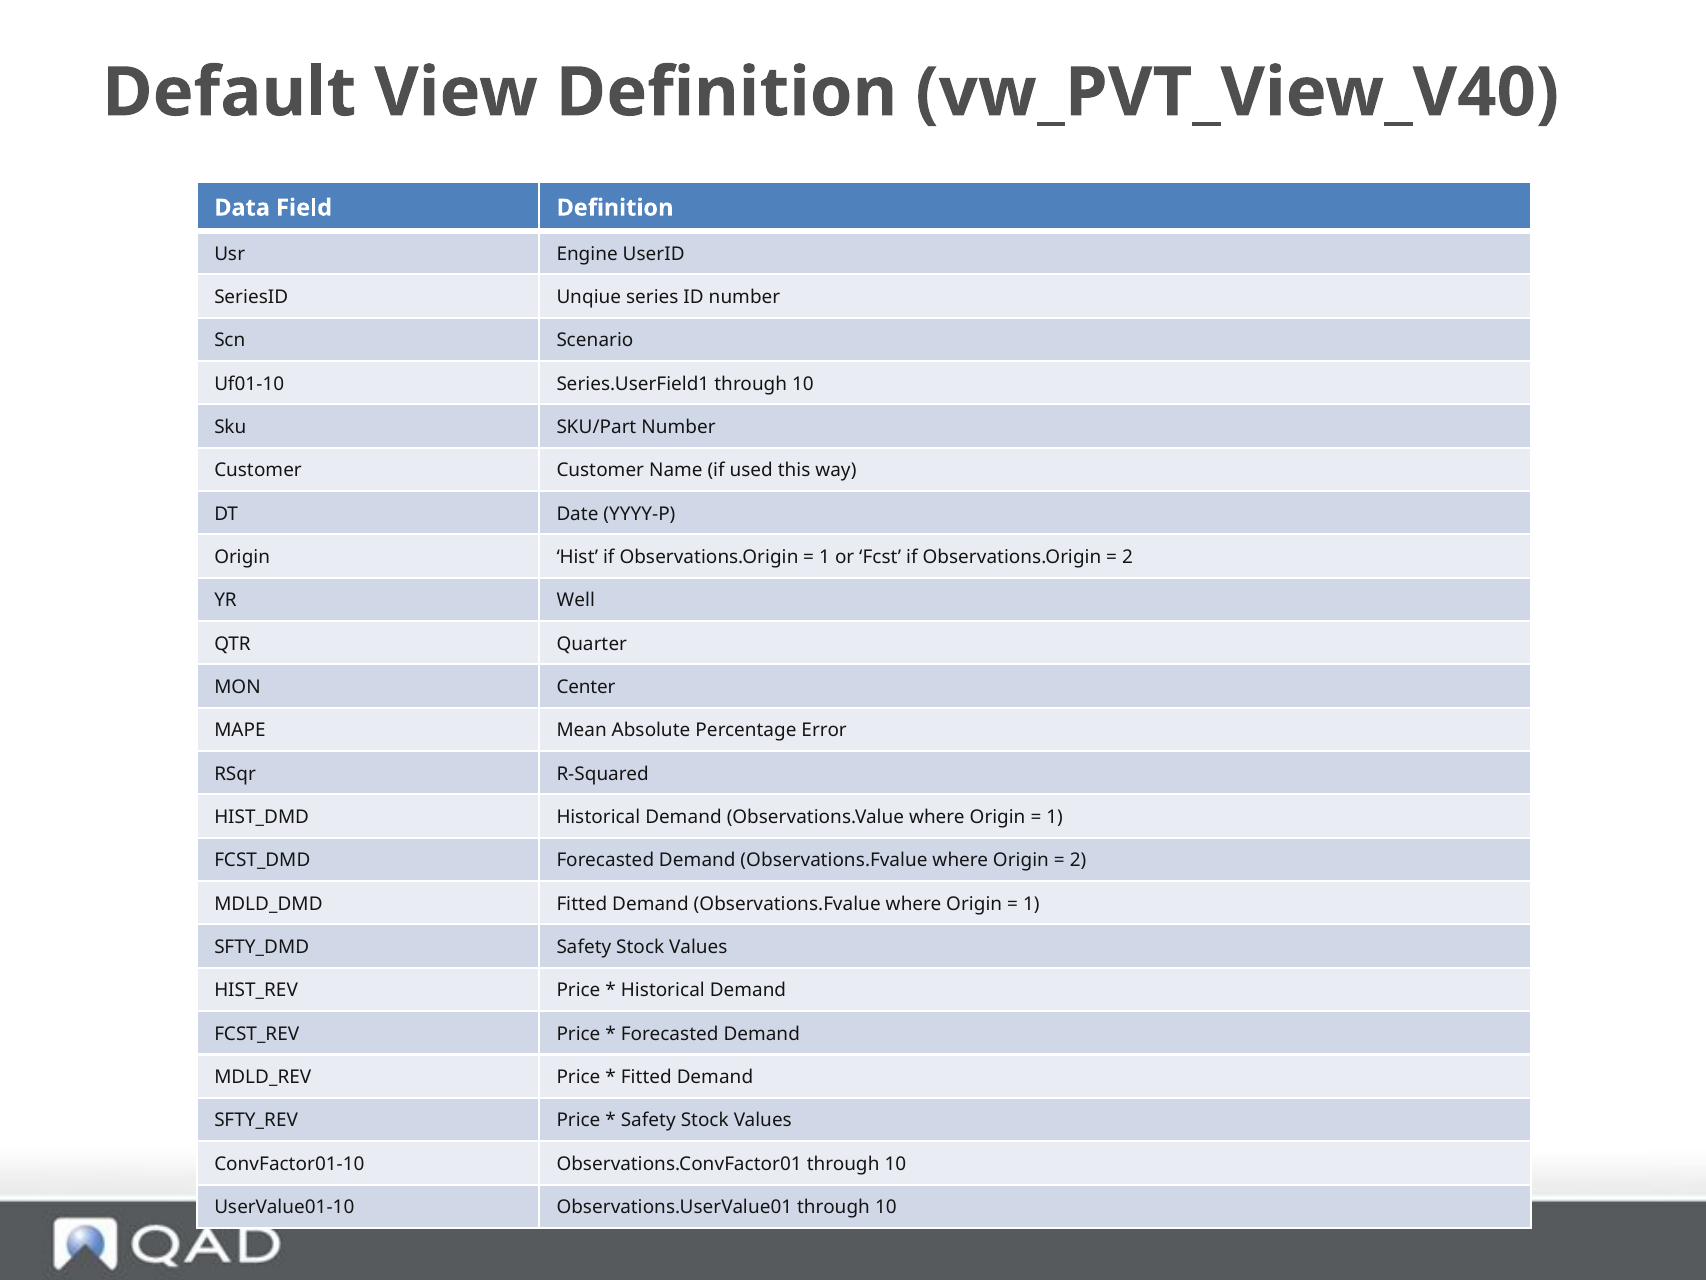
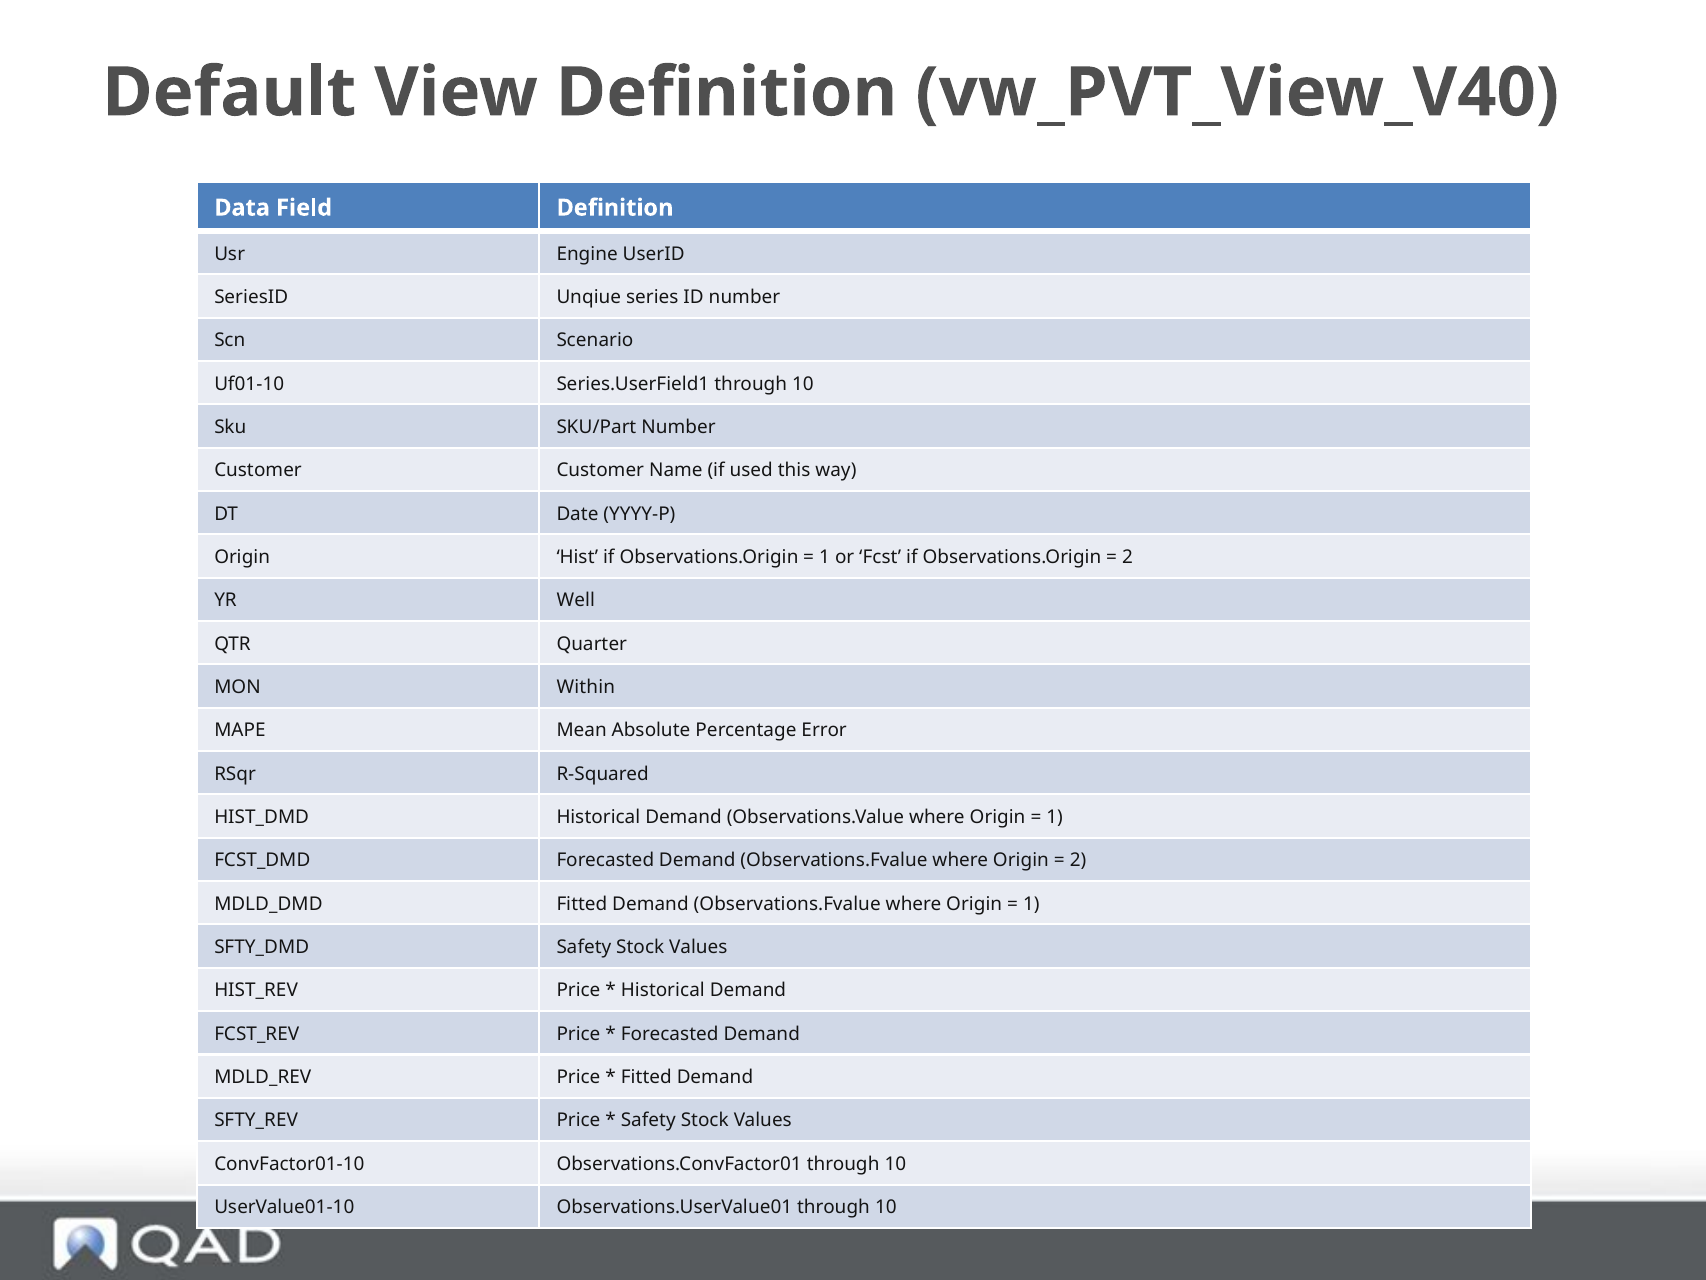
Center: Center -> Within (586, 687)
